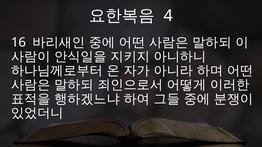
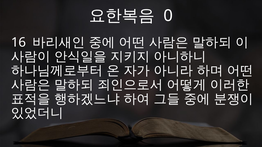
4: 4 -> 0 (168, 16)
